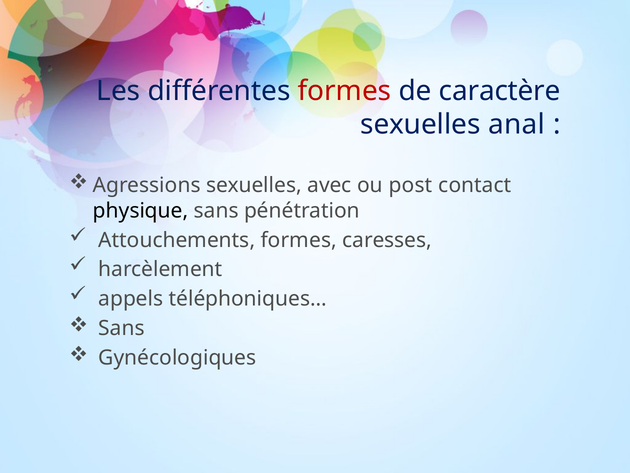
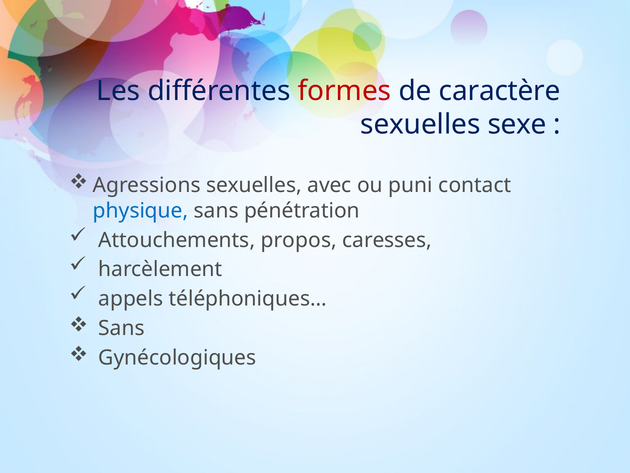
anal: anal -> sexe (517, 124)
post: post -> puni (411, 185)
physique colour: black -> blue (141, 210)
Attouchements formes: formes -> propos (299, 240)
